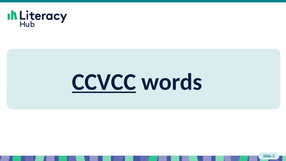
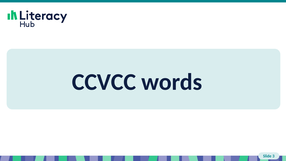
CCVCC underline: present -> none (104, 82)
